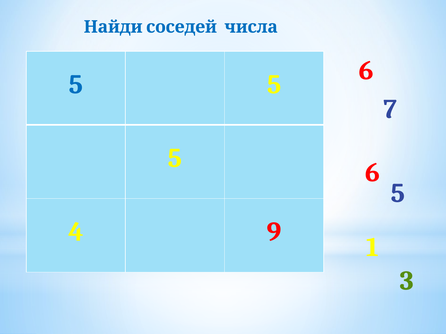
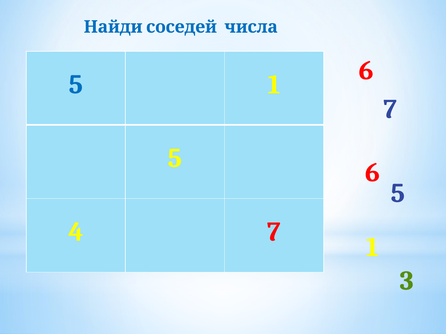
5: 5 -> 1 (274, 85)
4 9: 9 -> 7 (274, 232)
